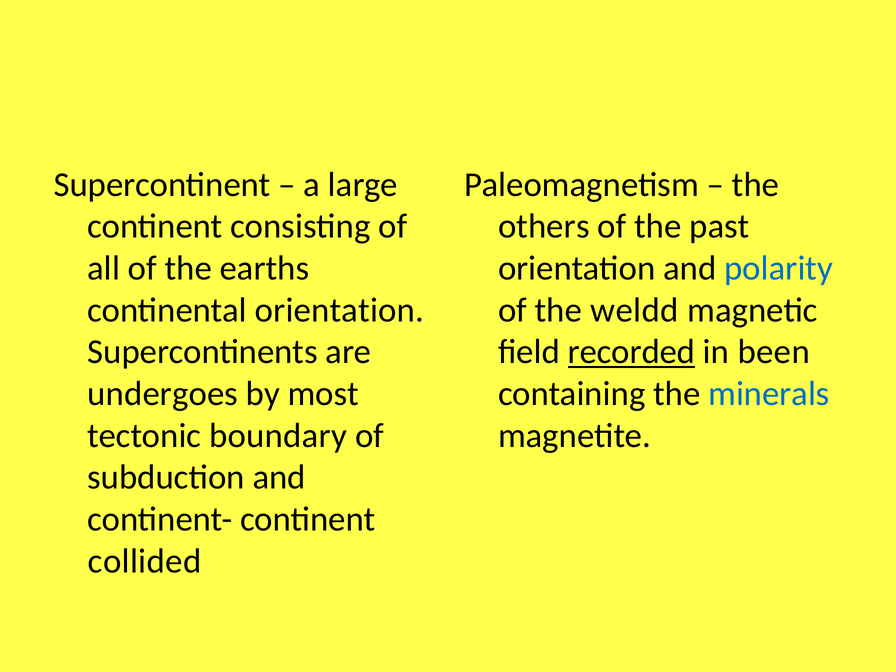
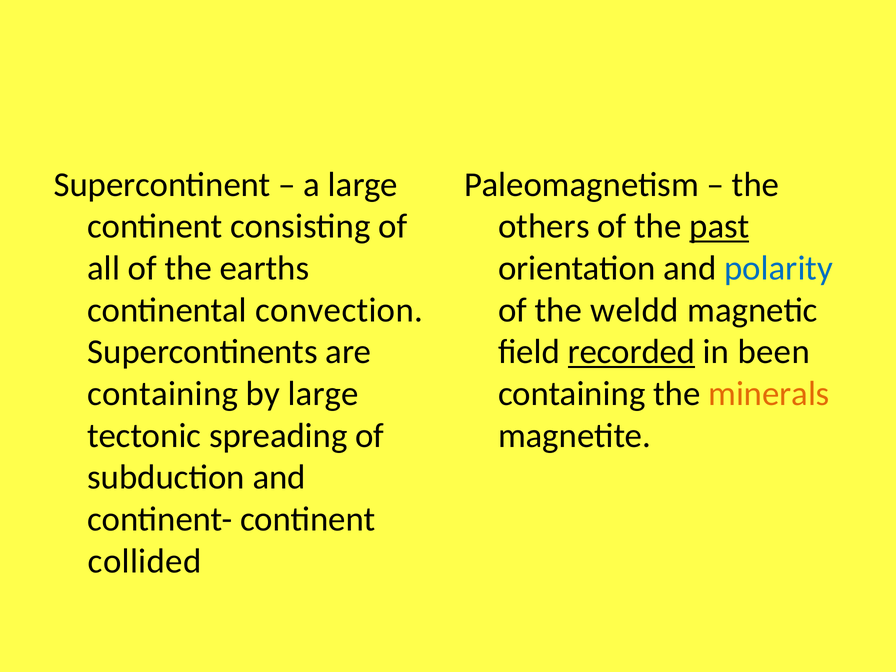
past underline: none -> present (719, 226)
continental orientation: orientation -> convection (339, 310)
undergoes: undergoes -> containing (163, 394)
by most: most -> large (323, 394)
minerals colour: blue -> orange (769, 394)
boundary: boundary -> spreading (278, 436)
